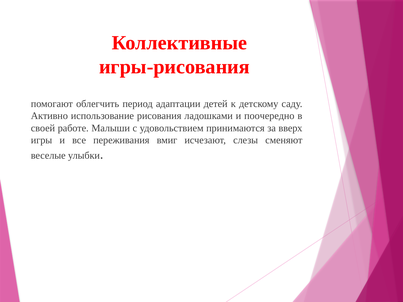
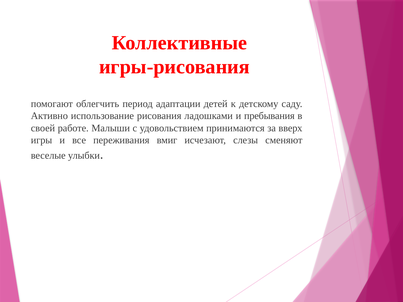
поочередно: поочередно -> пребывания (269, 116)
